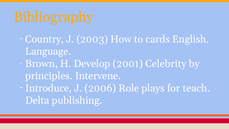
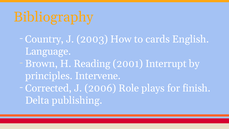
Develop: Develop -> Reading (92, 64)
Celebrity: Celebrity -> Interrupt (166, 64)
Introduce: Introduce -> Corrected (48, 88)
teach: teach -> finish (196, 88)
